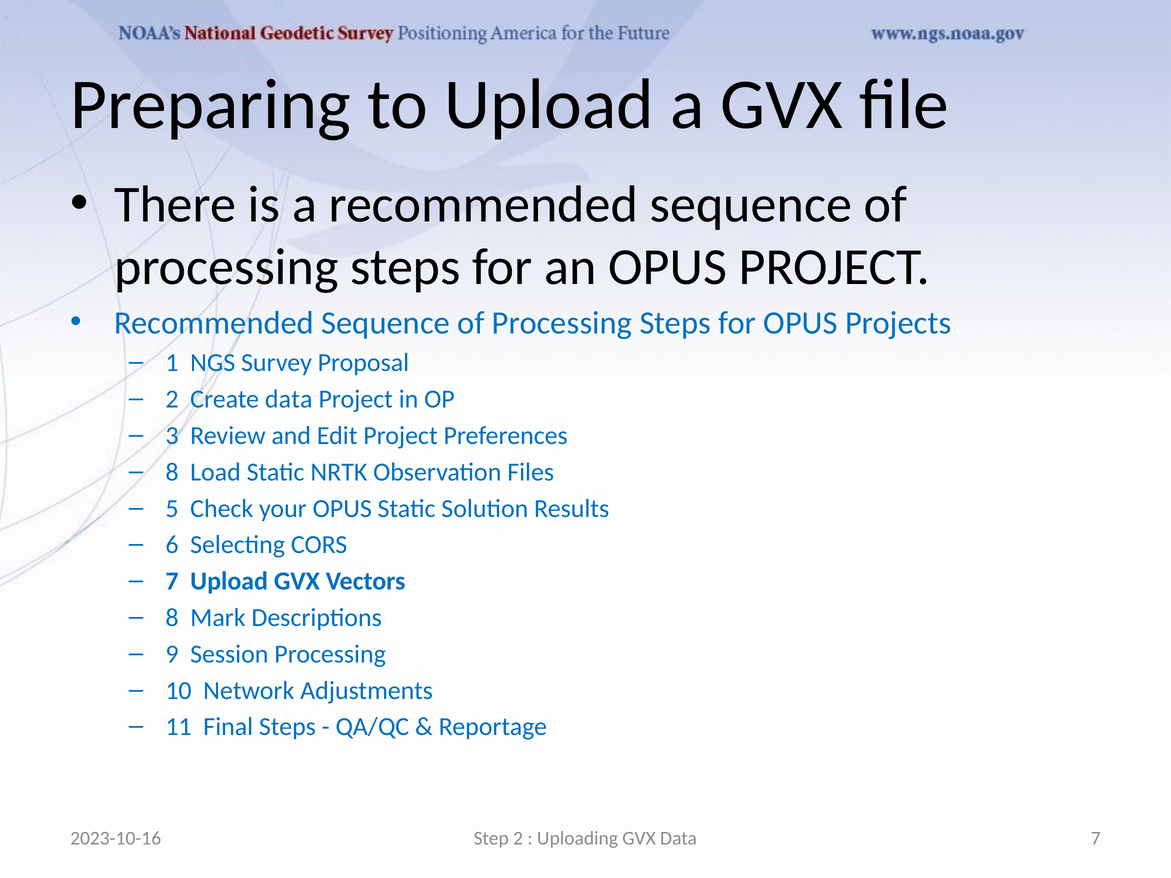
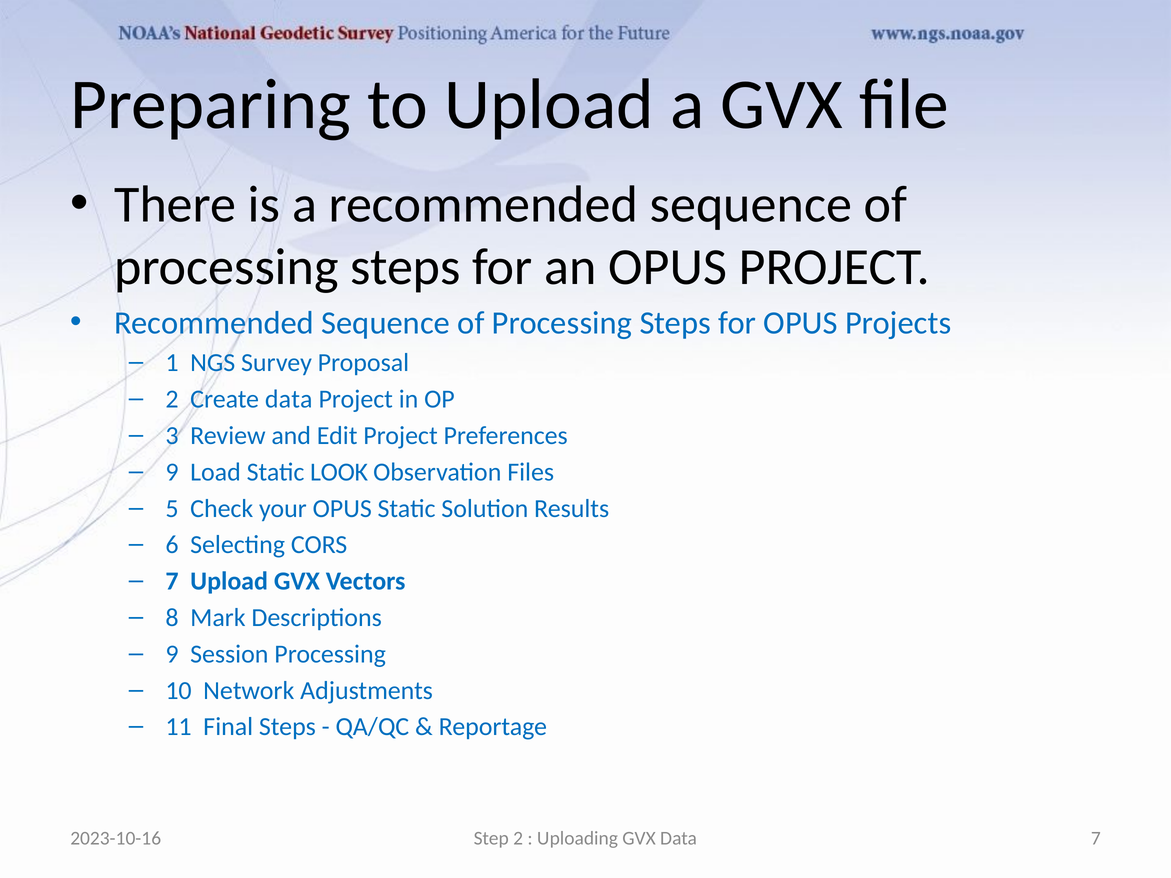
8: 8 -> 9 (172, 472)
NRTK: NRTK -> LOOK (339, 472)
